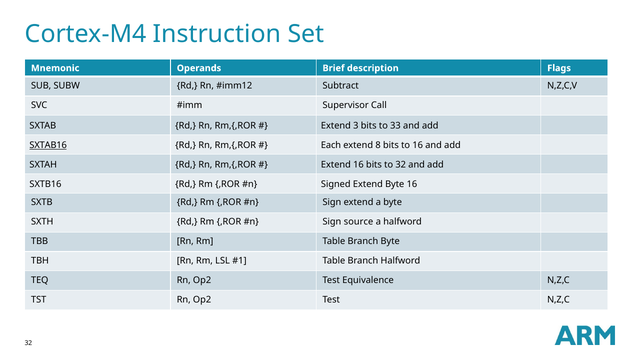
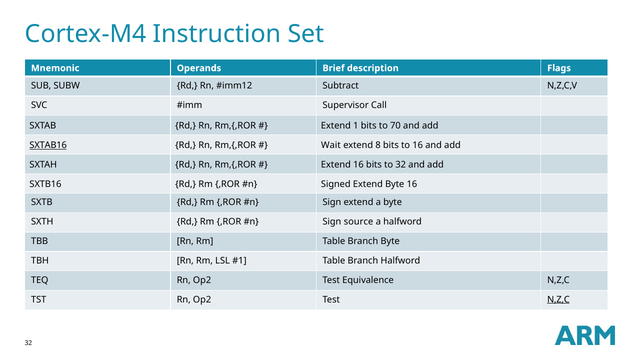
3: 3 -> 1 (356, 126)
33: 33 -> 70 (395, 126)
Each: Each -> Wait (331, 145)
N,Z,C underline: none -> present (558, 299)
